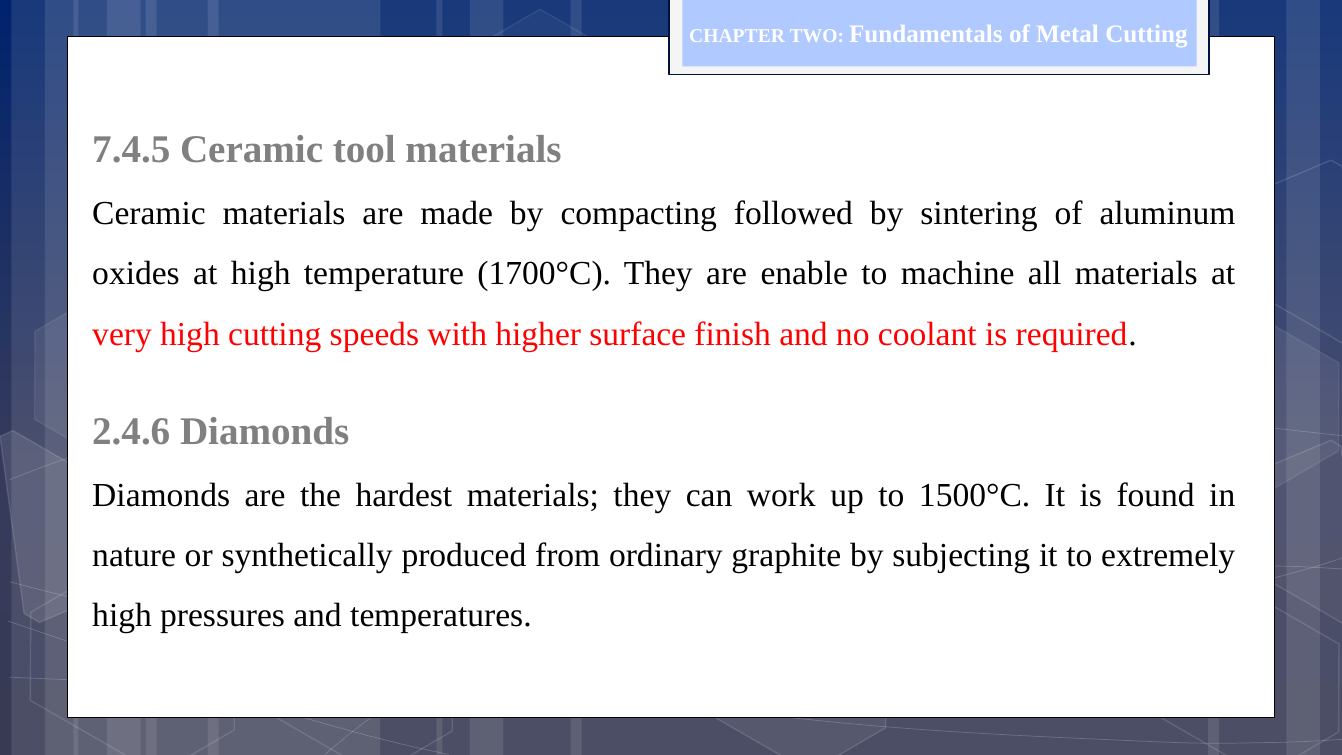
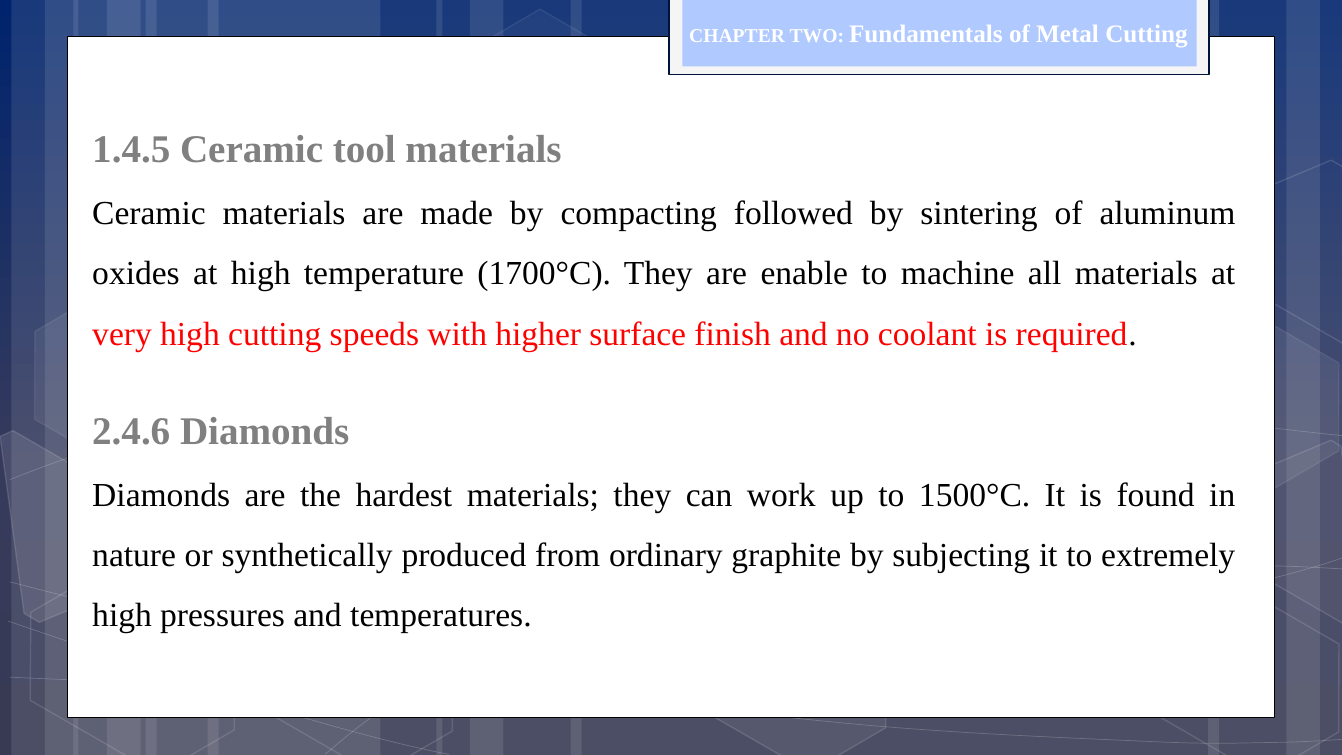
7.4.5: 7.4.5 -> 1.4.5 (131, 150)
